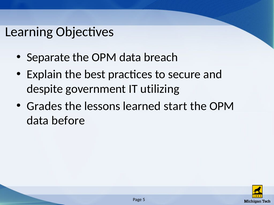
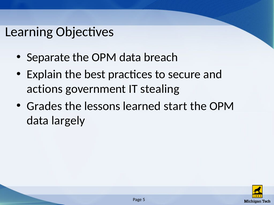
despite: despite -> actions (45, 89)
utilizing: utilizing -> stealing (160, 89)
before: before -> largely (68, 121)
